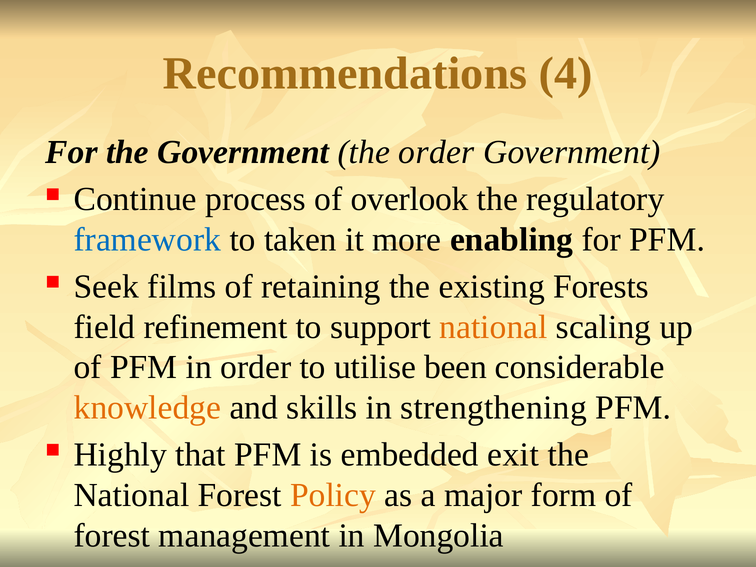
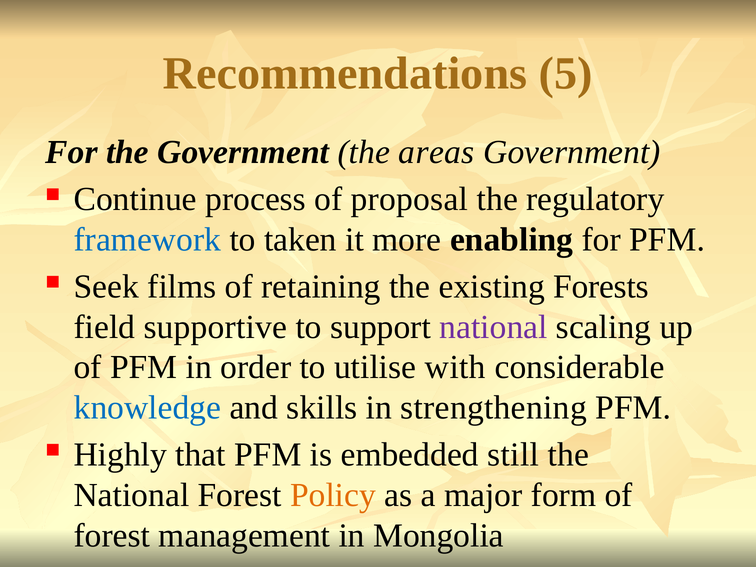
4: 4 -> 5 (566, 73)
the order: order -> areas (436, 152)
overlook: overlook -> proposal (410, 199)
refinement: refinement -> supportive (215, 327)
national colour: orange -> purple (493, 327)
been: been -> with (455, 367)
knowledge colour: orange -> blue (147, 408)
exit: exit -> still (513, 455)
